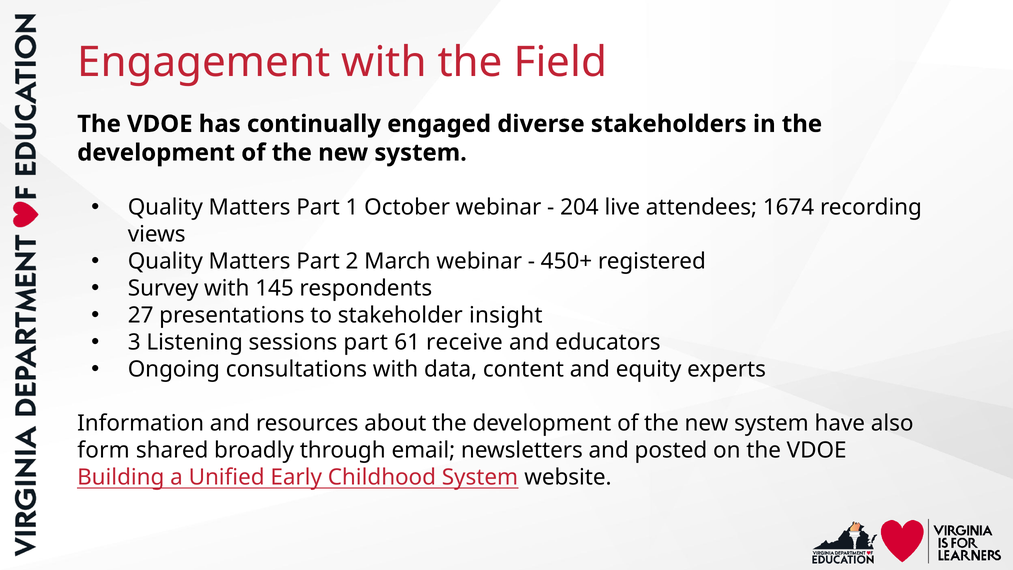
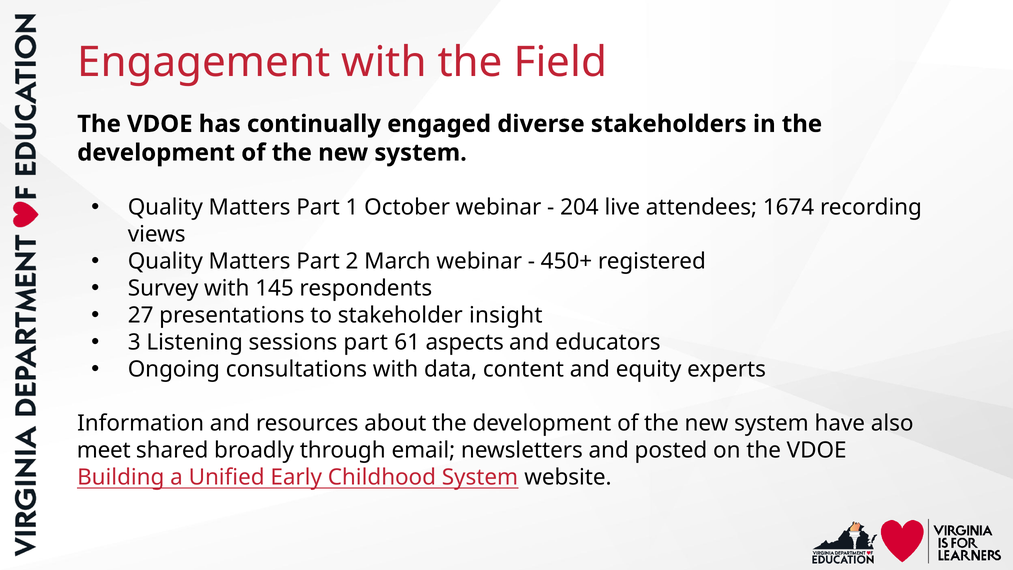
receive: receive -> aspects (465, 342)
form: form -> meet (104, 450)
